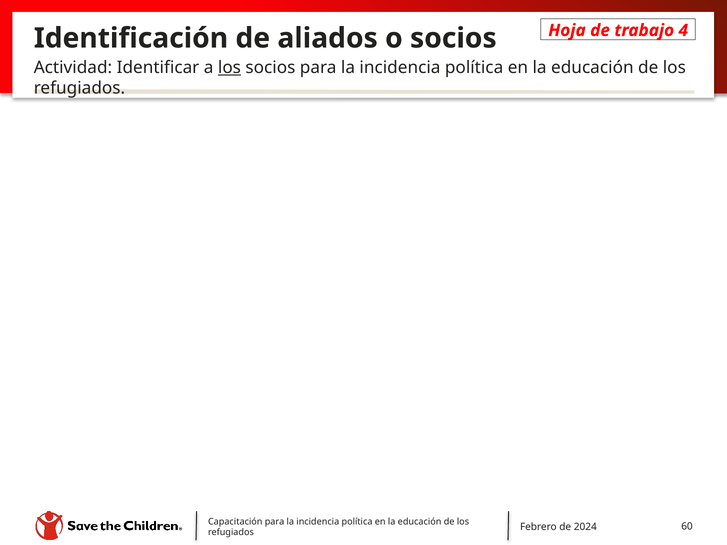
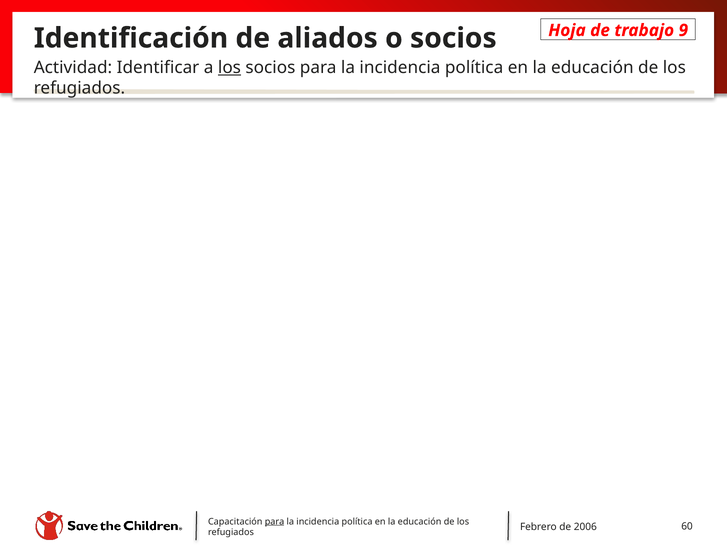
4: 4 -> 9 (683, 30)
para underline: none -> present (275, 522)
2024: 2024 -> 2006 (585, 527)
